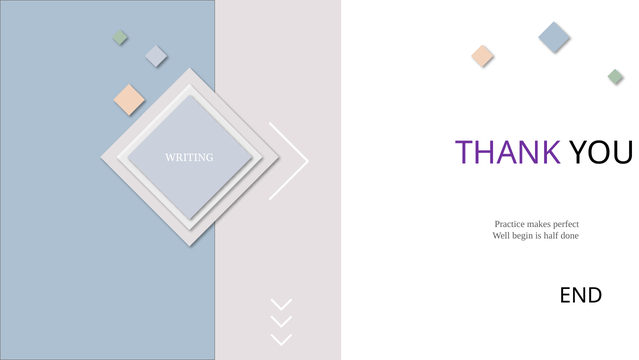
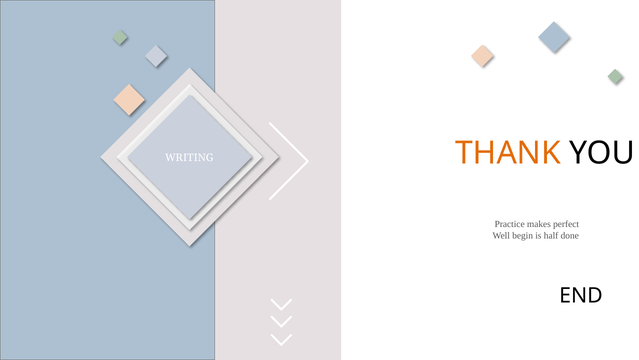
THANK colour: purple -> orange (508, 153)
